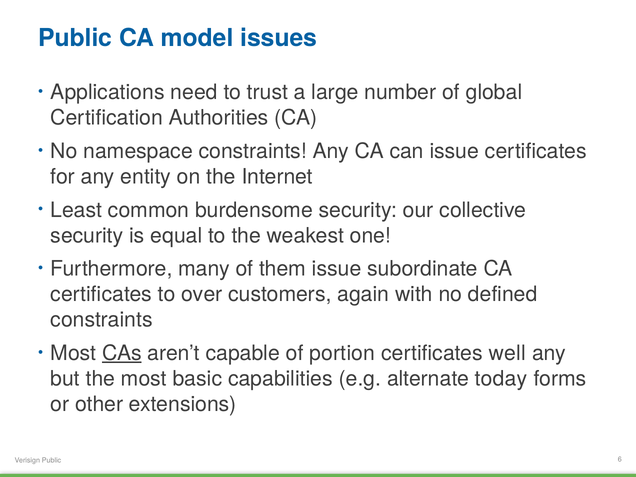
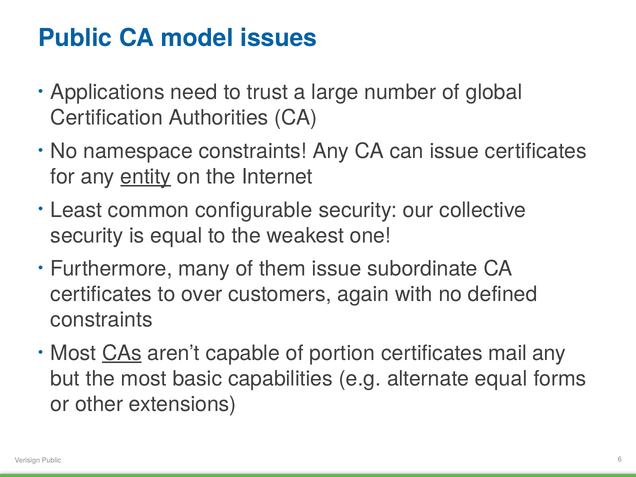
entity underline: none -> present (146, 177)
burdensome: burdensome -> configurable (254, 210)
well: well -> mail (508, 353)
alternate today: today -> equal (501, 379)
